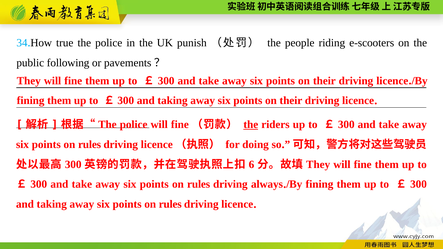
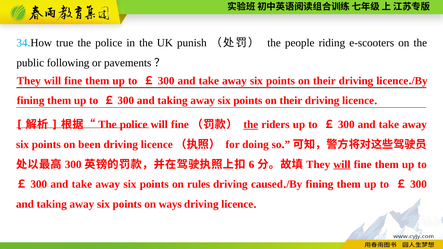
rules: rules -> been (89, 145)
will underline: none -> present (342, 165)
always: always -> caused (267, 184)
rules: rules -> ways (170, 204)
